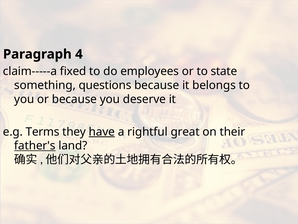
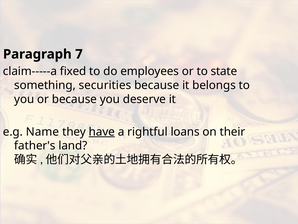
4: 4 -> 7 (79, 54)
questions: questions -> securities (105, 85)
Terms: Terms -> Name (42, 131)
great: great -> loans (185, 131)
father's underline: present -> none (35, 145)
